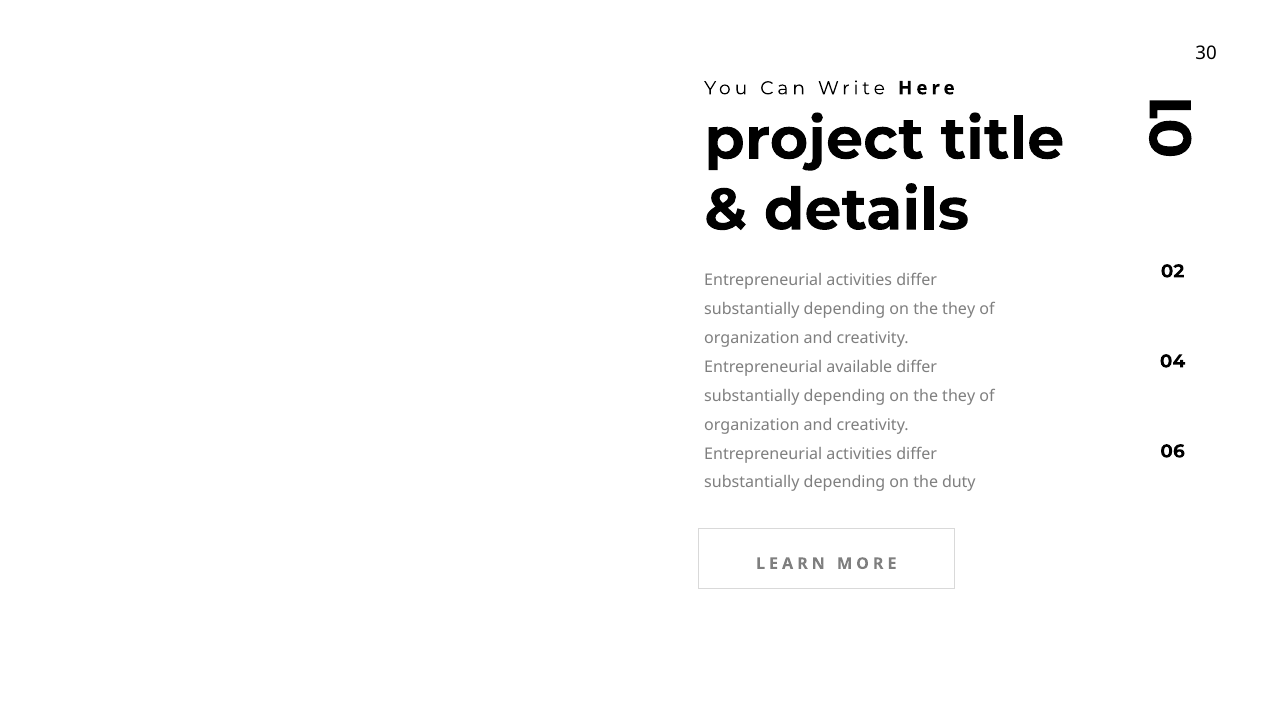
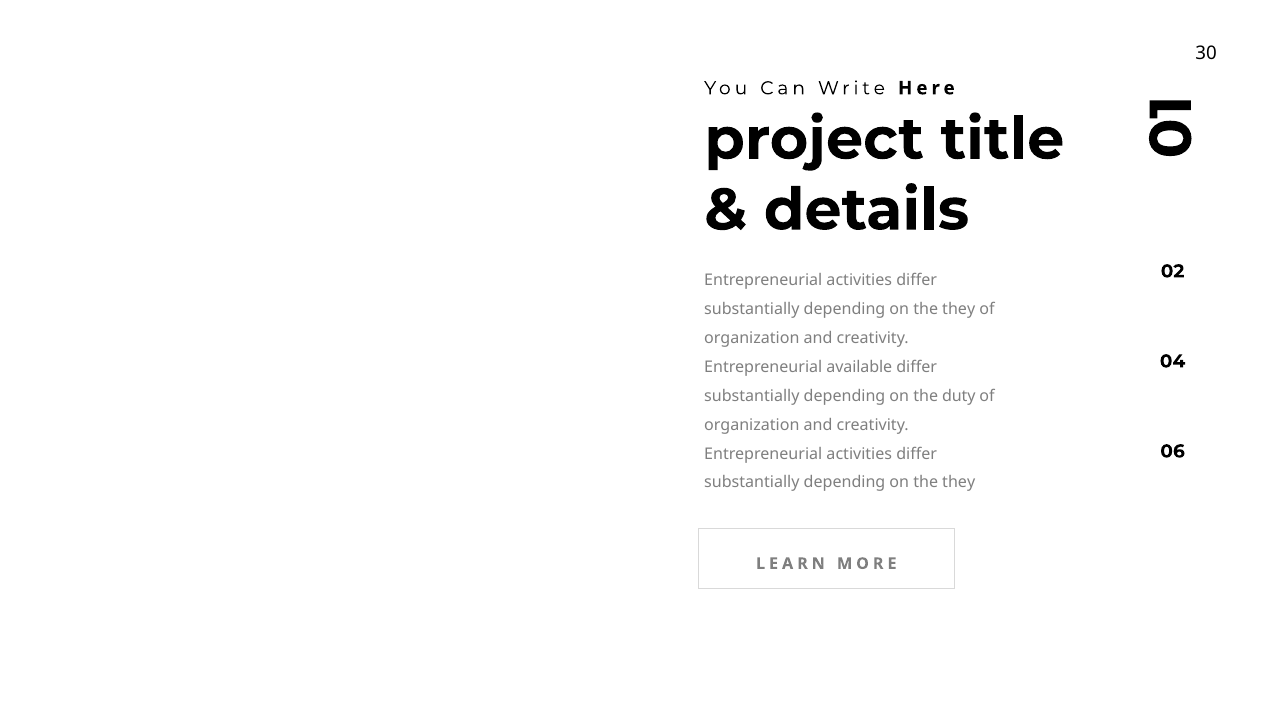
they: they -> duty (959, 396)
duty: duty -> they (959, 483)
